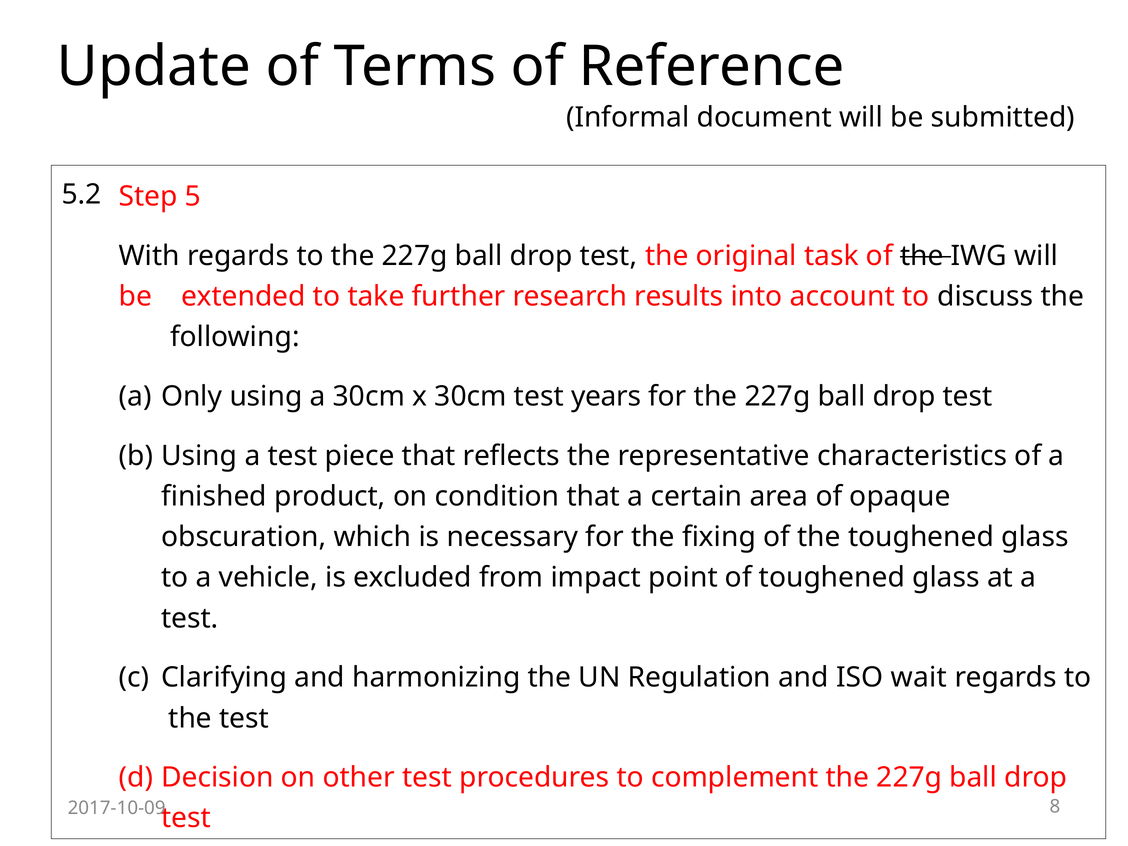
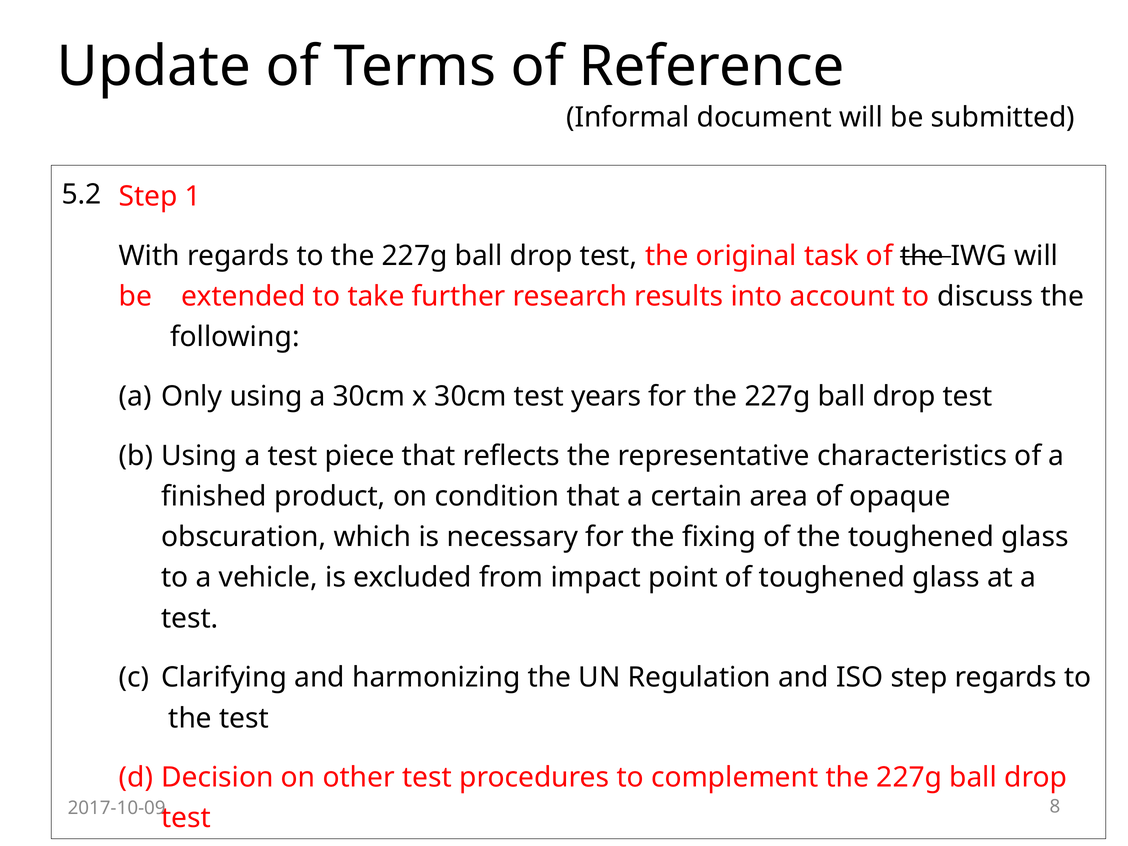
5: 5 -> 1 (193, 197)
ISO wait: wait -> step (919, 678)
